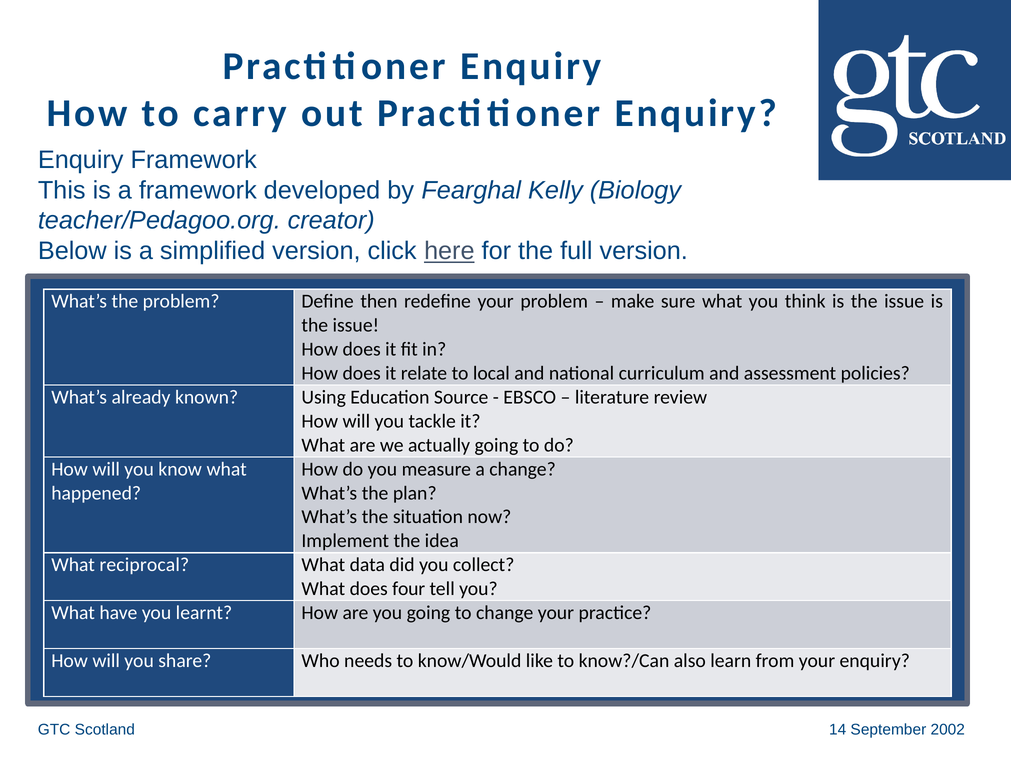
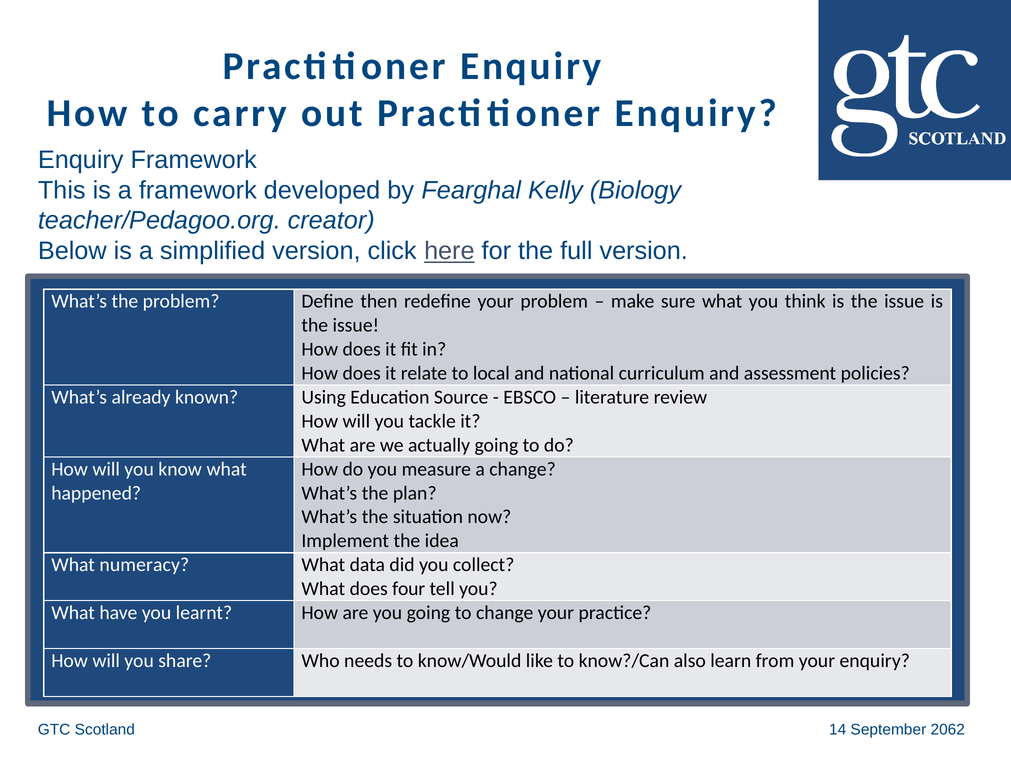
reciprocal: reciprocal -> numeracy (144, 564)
2002: 2002 -> 2062 (948, 729)
